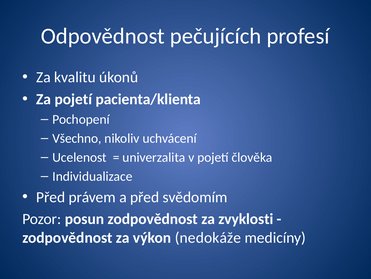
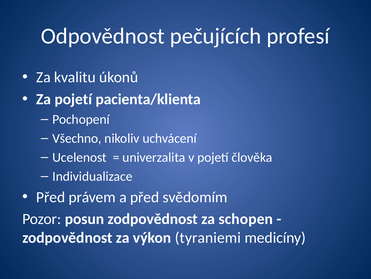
zvyklosti: zvyklosti -> schopen (246, 219)
nedokáže: nedokáže -> tyraniemi (208, 237)
